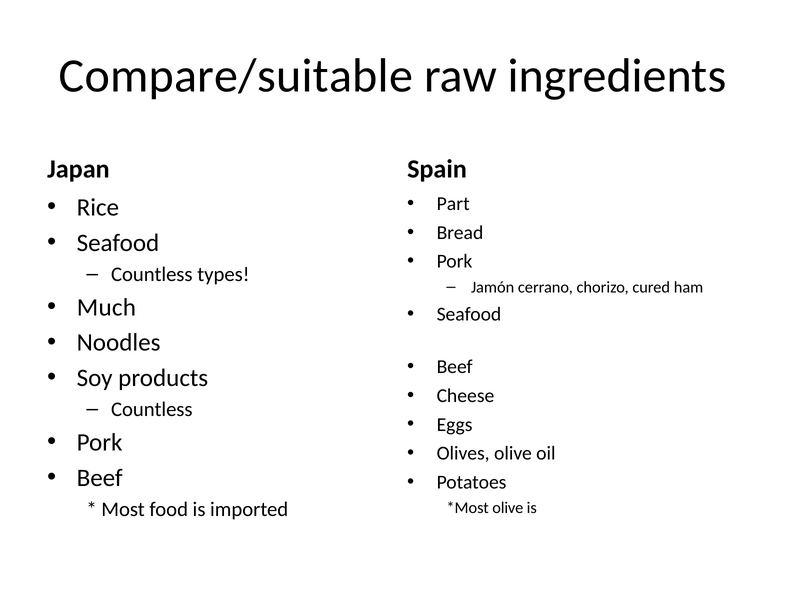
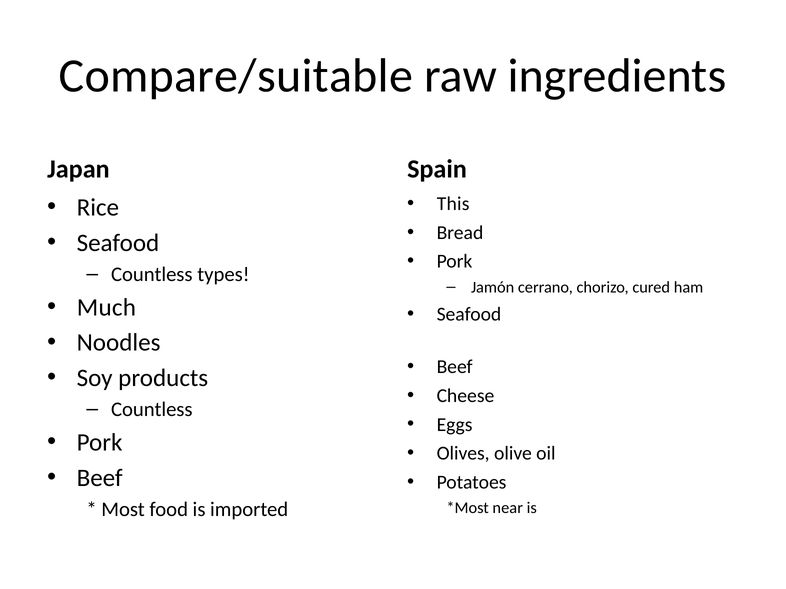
Part: Part -> This (453, 204)
olive: olive -> near (508, 508)
